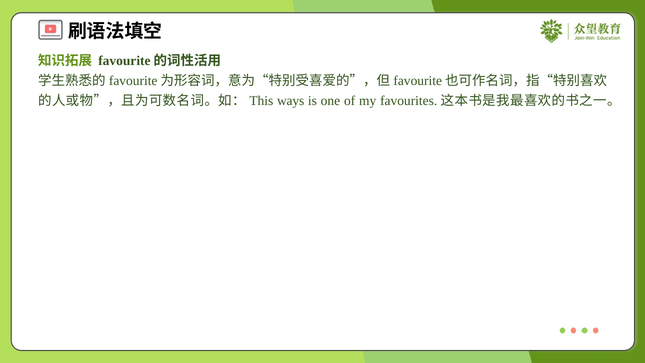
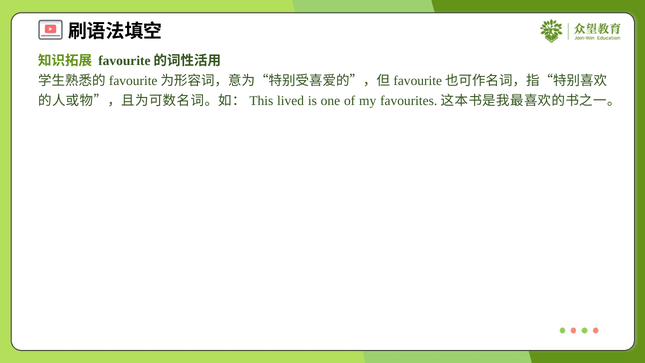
ways: ways -> lived (291, 101)
